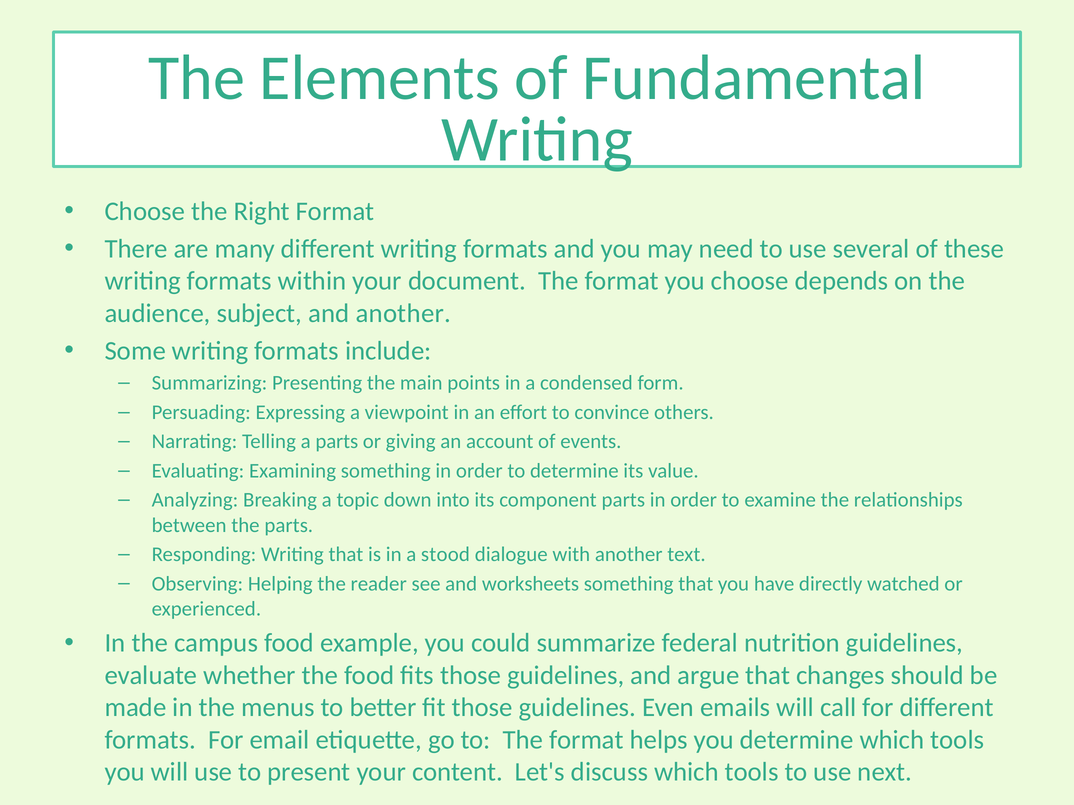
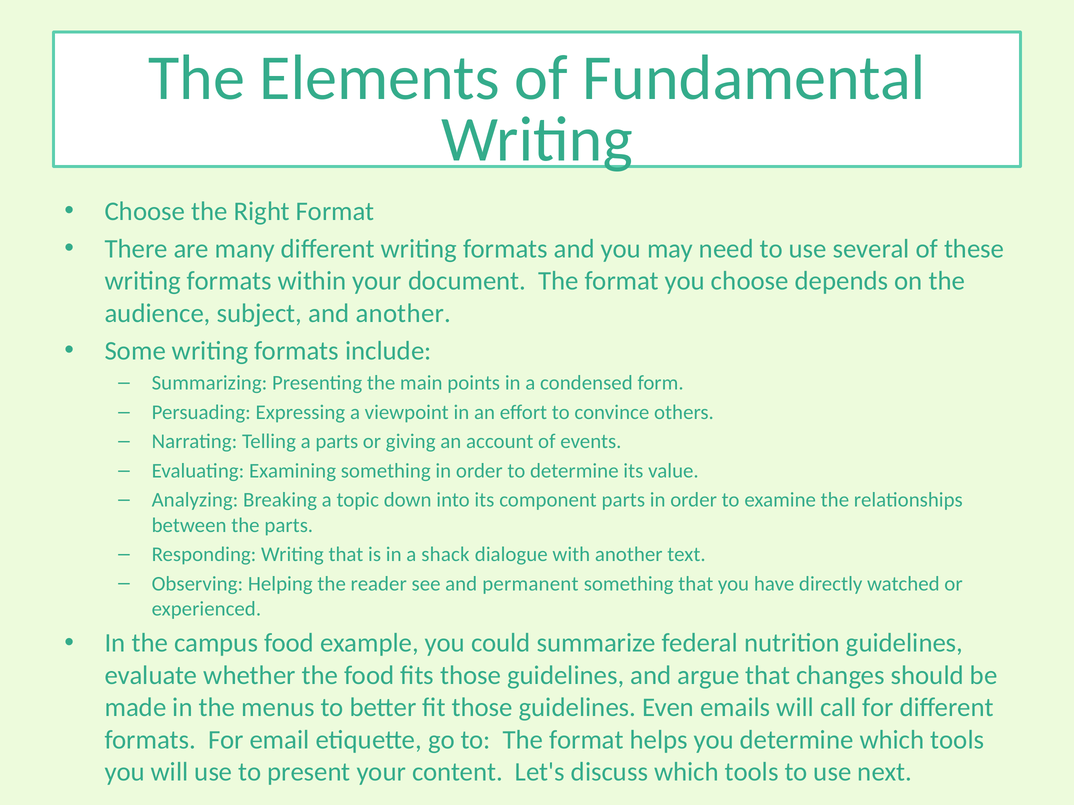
stood: stood -> shack (445, 555)
worksheets: worksheets -> permanent (530, 584)
